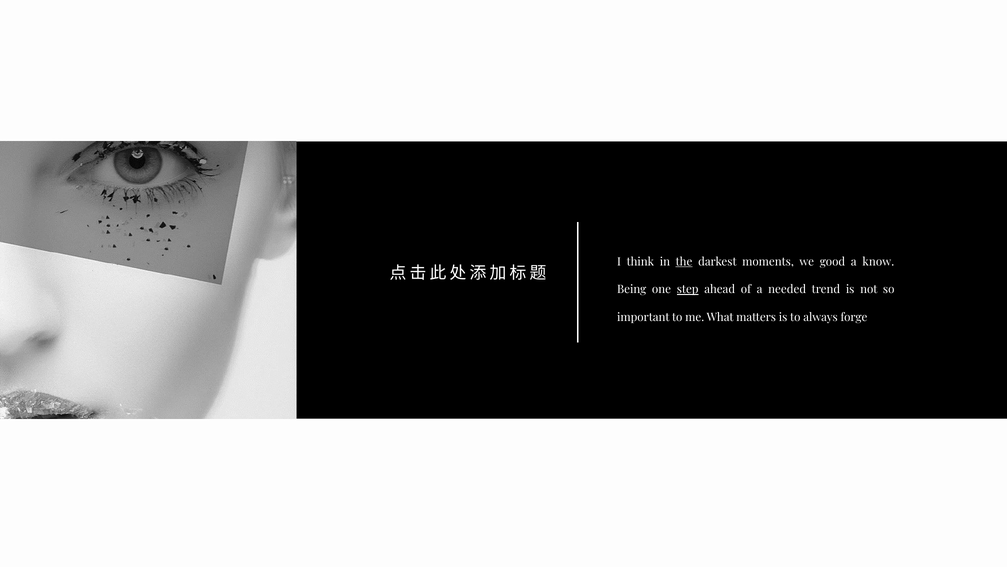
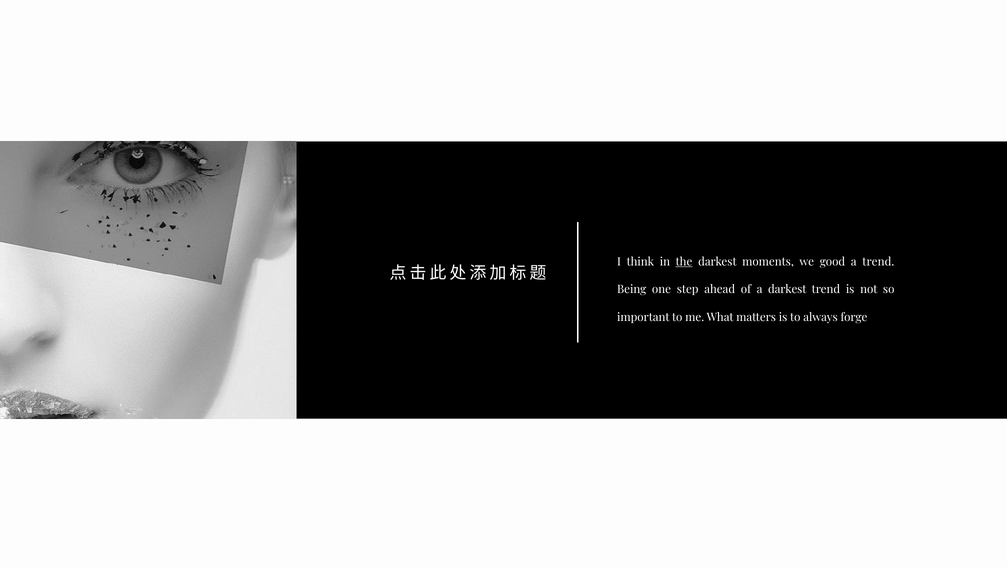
a know: know -> trend (878, 262)
step underline: present -> none (688, 289)
a needed: needed -> darkest (787, 289)
